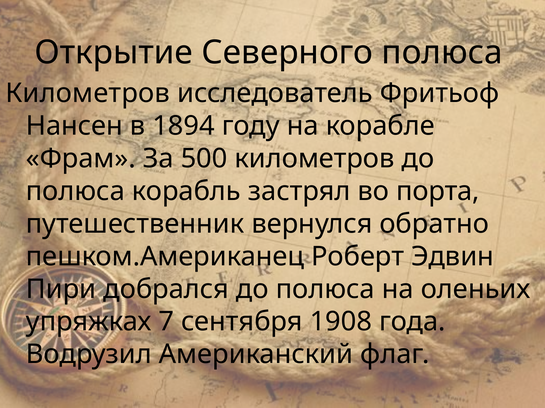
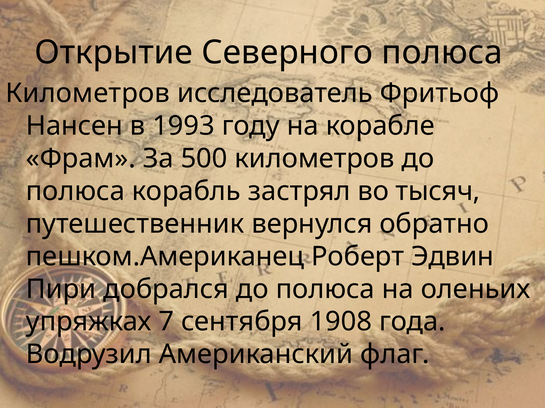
1894: 1894 -> 1993 (184, 126)
порта: порта -> тысяч (438, 191)
